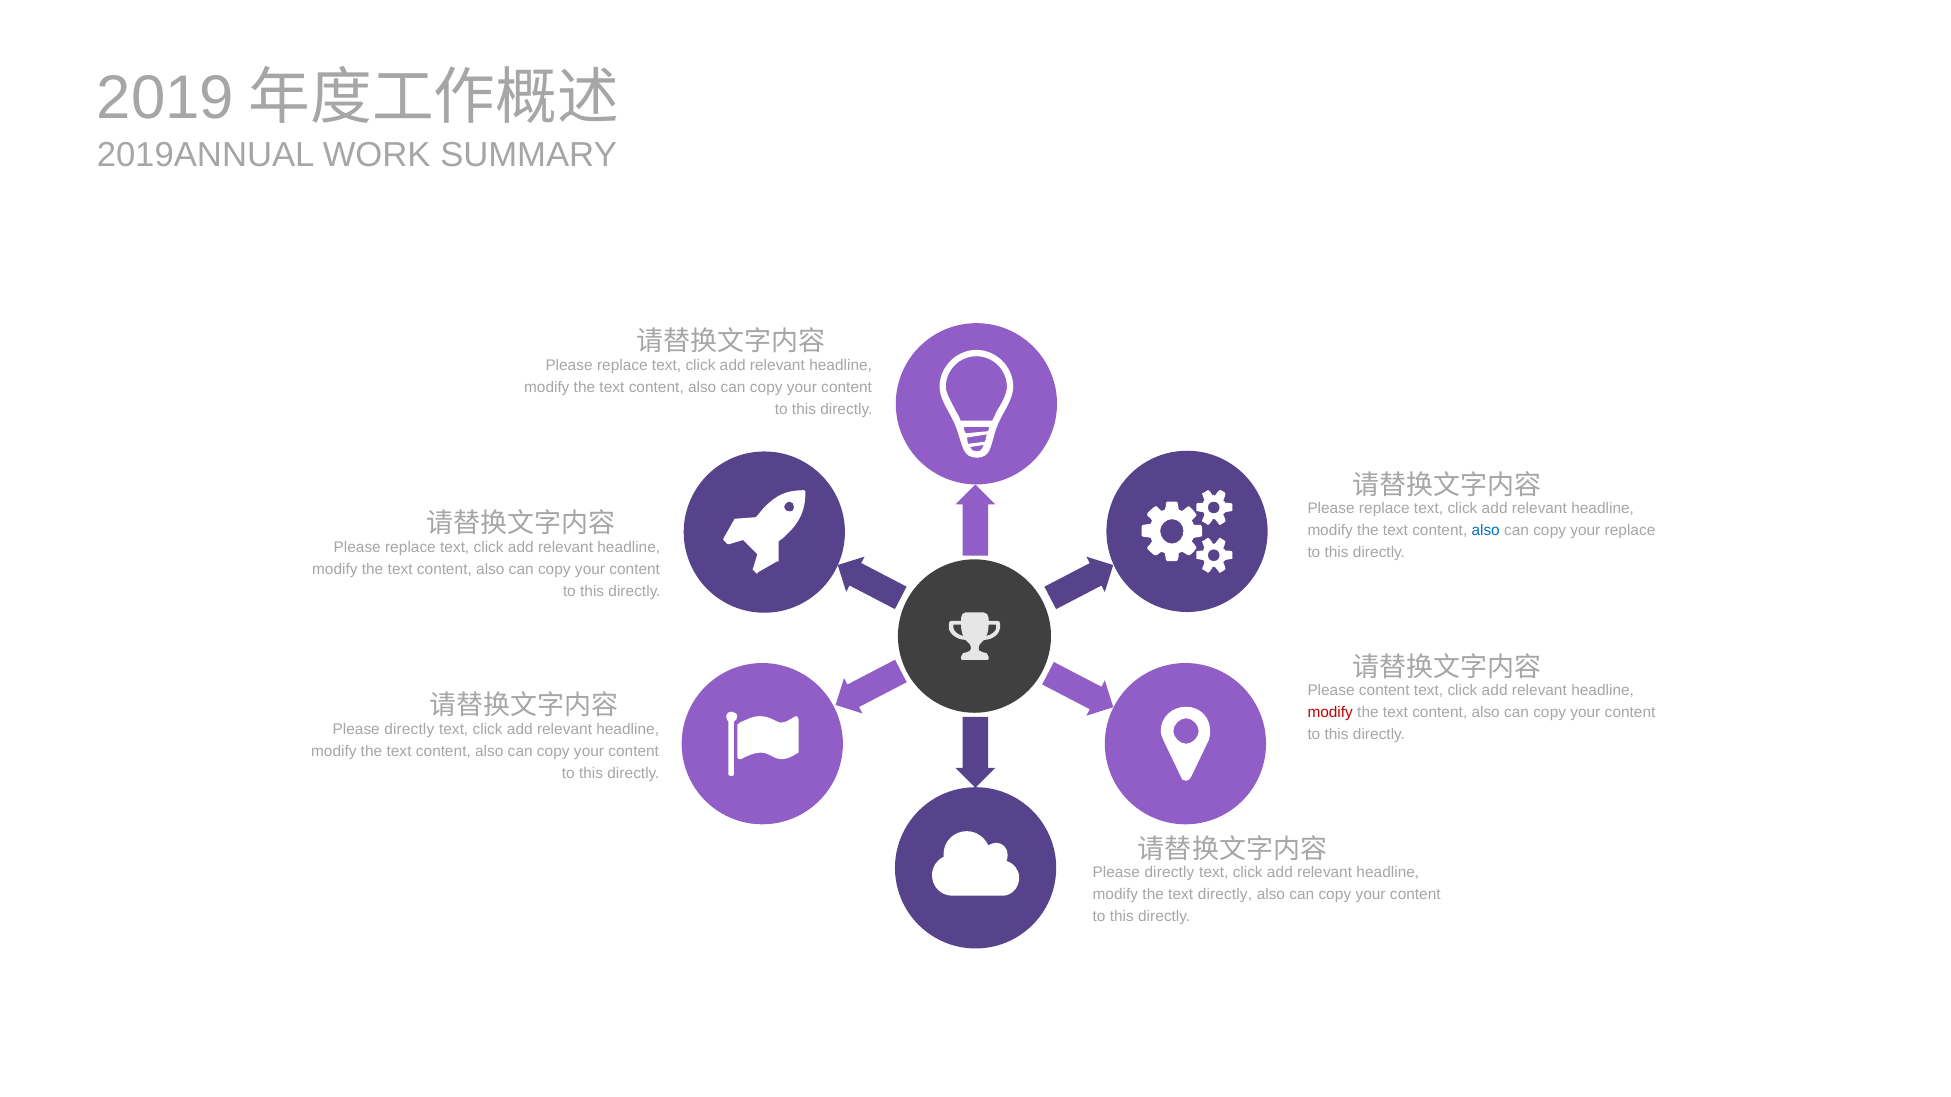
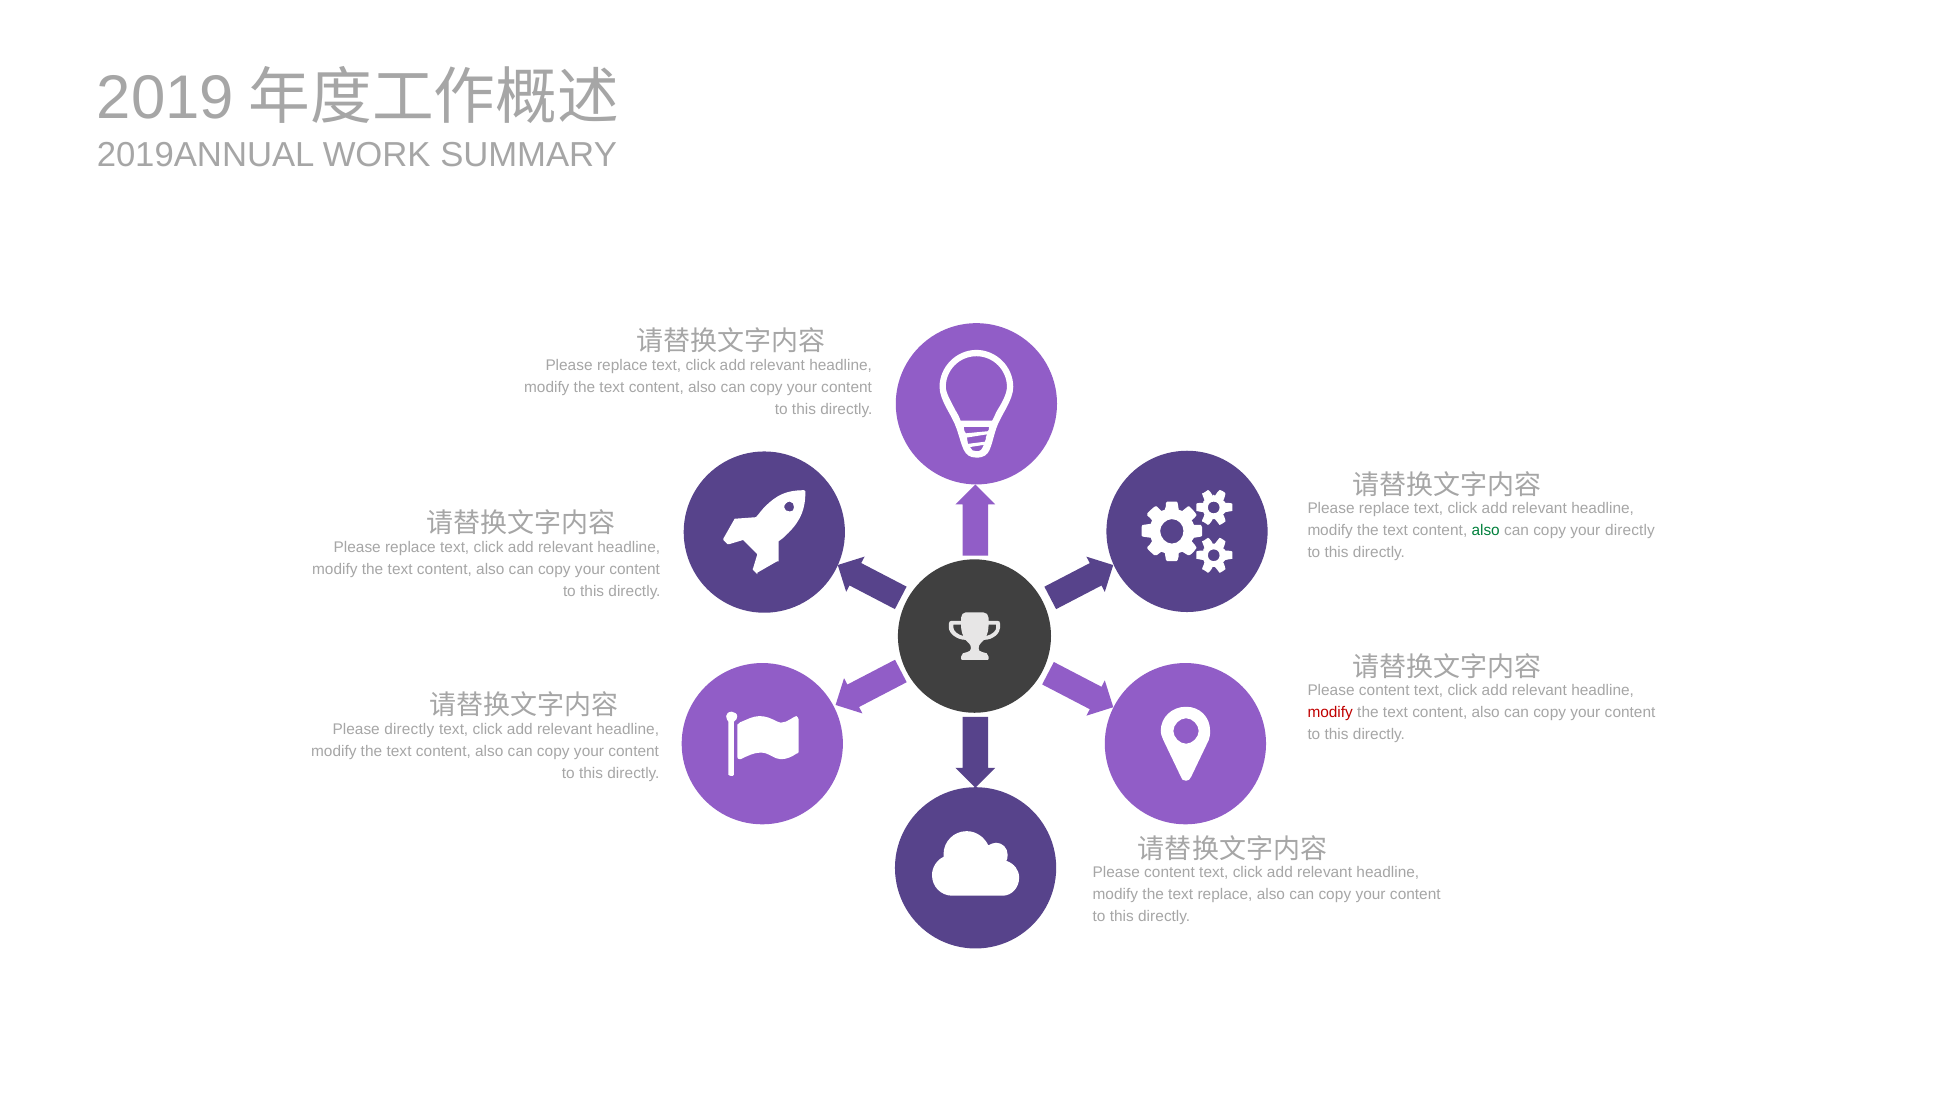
also colour: blue -> green (1486, 531)
your replace: replace -> directly (1630, 531)
directly: directly -> content (1169, 872)
text directly: directly -> replace (1225, 895)
